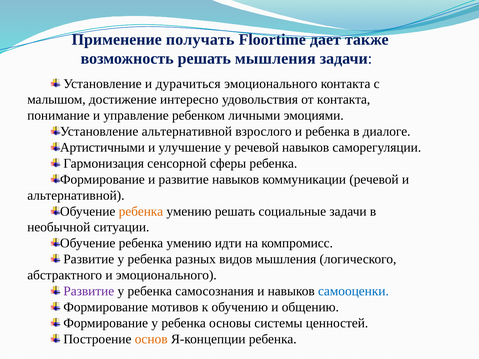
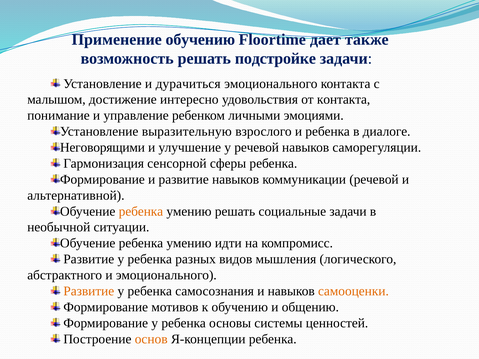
Применение получать: получать -> обучению (200, 39)
решать мышления: мышления -> подстройке (275, 59)
Установление альтернативной: альтернативной -> выразительную (187, 132)
Артистичными: Артистичными -> Неговорящими (102, 148)
Развитие colour: purple -> orange (89, 291)
самооценки colour: blue -> orange (353, 291)
